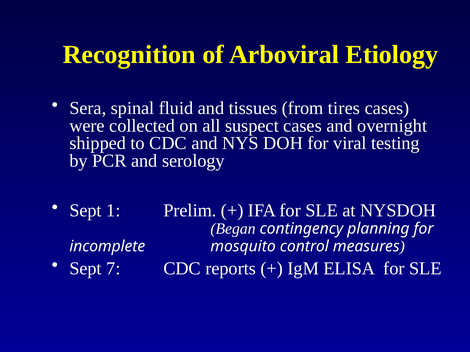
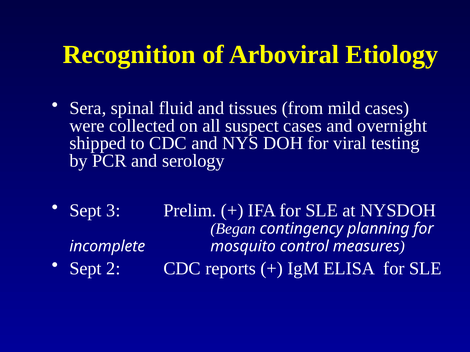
tires: tires -> mild (344, 108)
1: 1 -> 3 (113, 211)
7: 7 -> 2 (113, 269)
